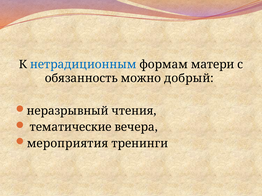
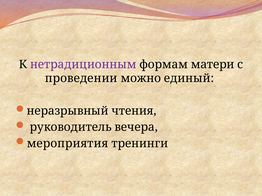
нетрадиционным colour: blue -> purple (83, 65)
обязанность: обязанность -> проведении (81, 79)
добрый: добрый -> единый (189, 79)
тематические: тематические -> руководитель (71, 127)
